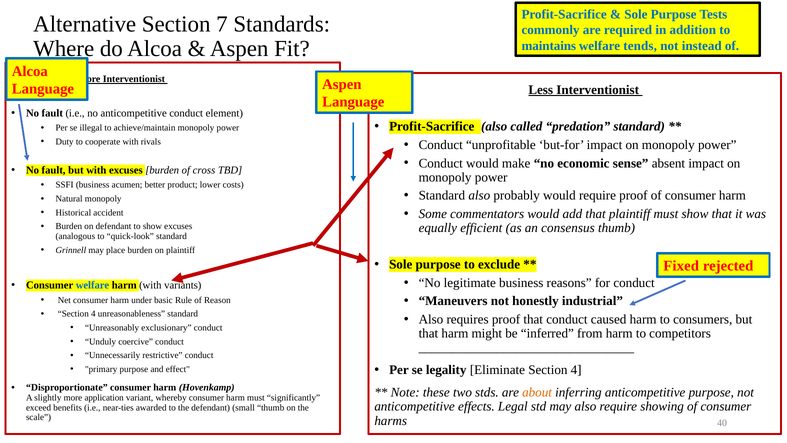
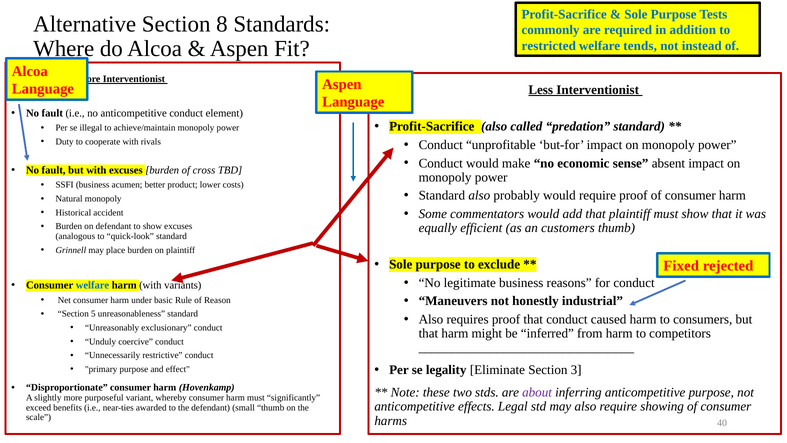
7: 7 -> 8 (222, 24)
maintains: maintains -> restricted (549, 46)
consensus: consensus -> customers (568, 228)
4: 4 -> 5 (93, 314)
Eliminate Section 4: 4 -> 3 (576, 370)
about colour: orange -> purple (537, 392)
application: application -> purposeful (104, 398)
